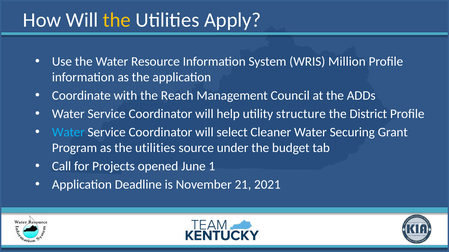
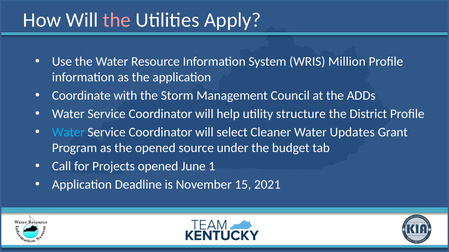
the colour: yellow -> pink (117, 20)
Reach: Reach -> Storm (177, 96)
Securing: Securing -> Updates (352, 132)
as the utilities: utilities -> opened (155, 148)
21: 21 -> 15 (243, 185)
